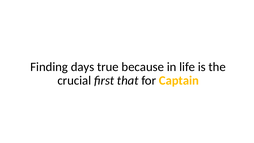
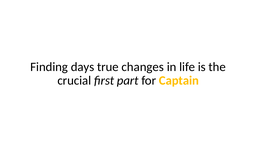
because: because -> changes (143, 67)
that: that -> part (128, 80)
